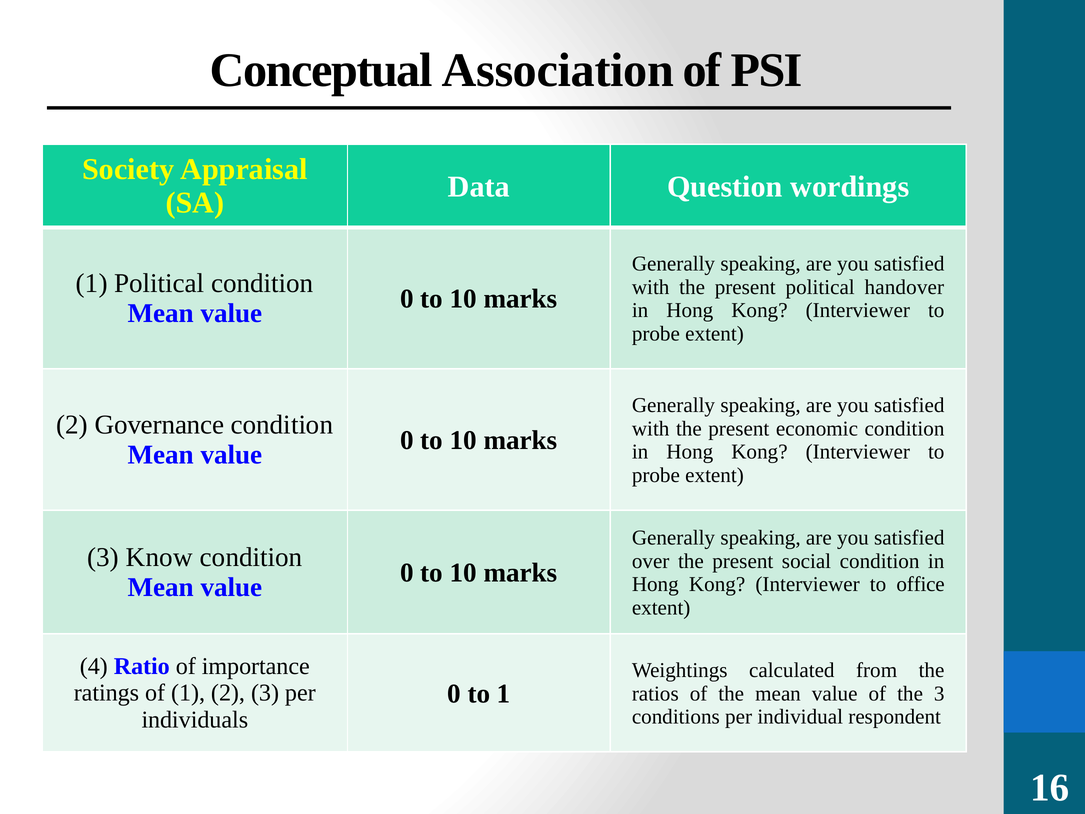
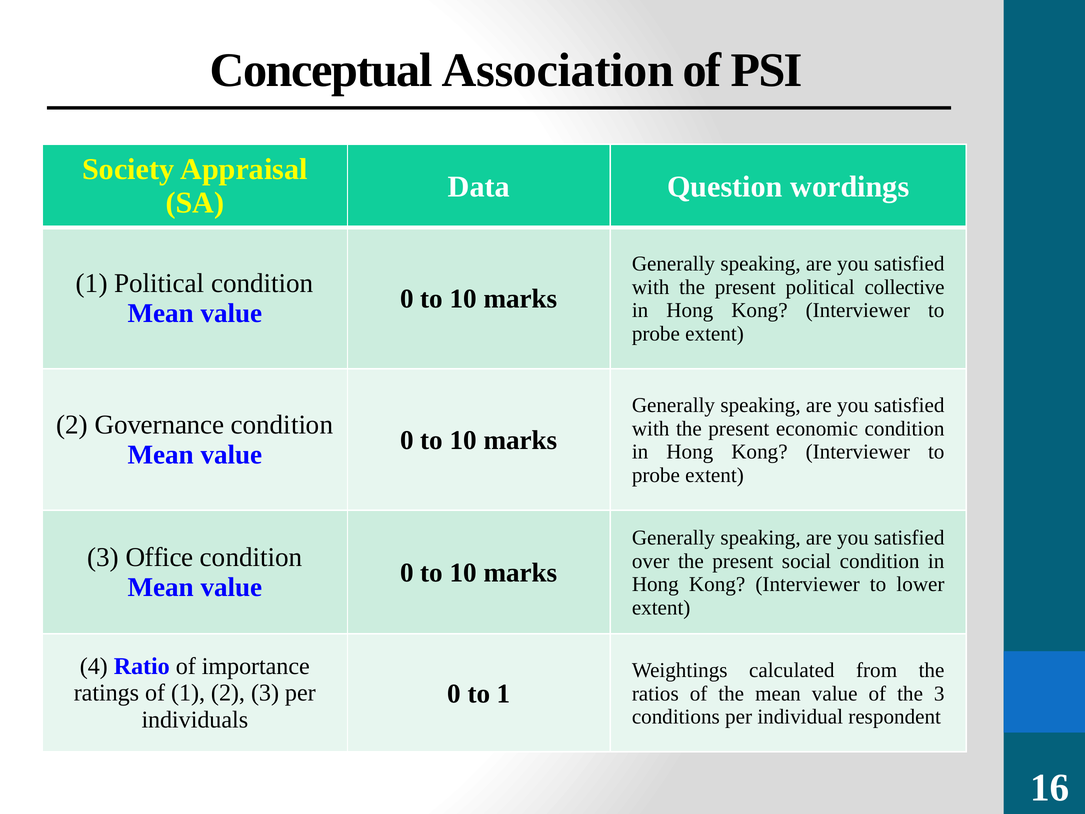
handover: handover -> collective (905, 287)
Know: Know -> Office (159, 557)
office: office -> lower (920, 584)
